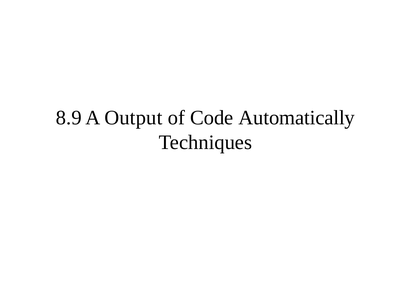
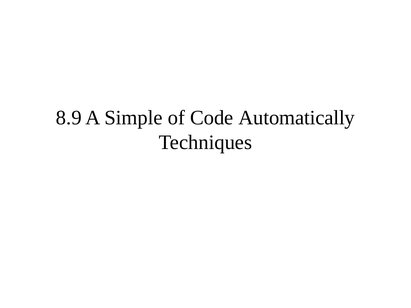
Output: Output -> Simple (134, 118)
